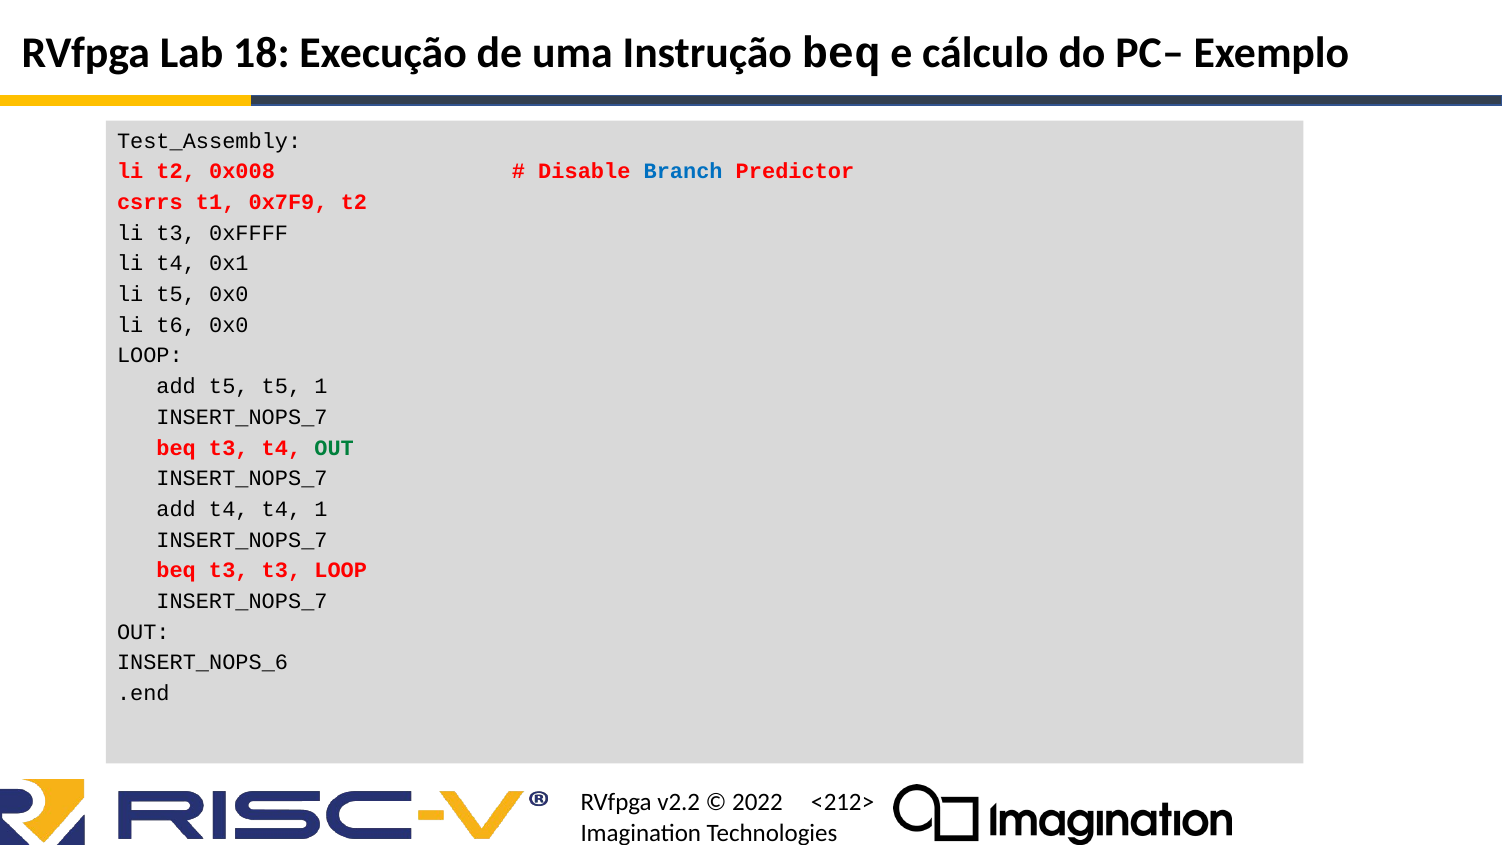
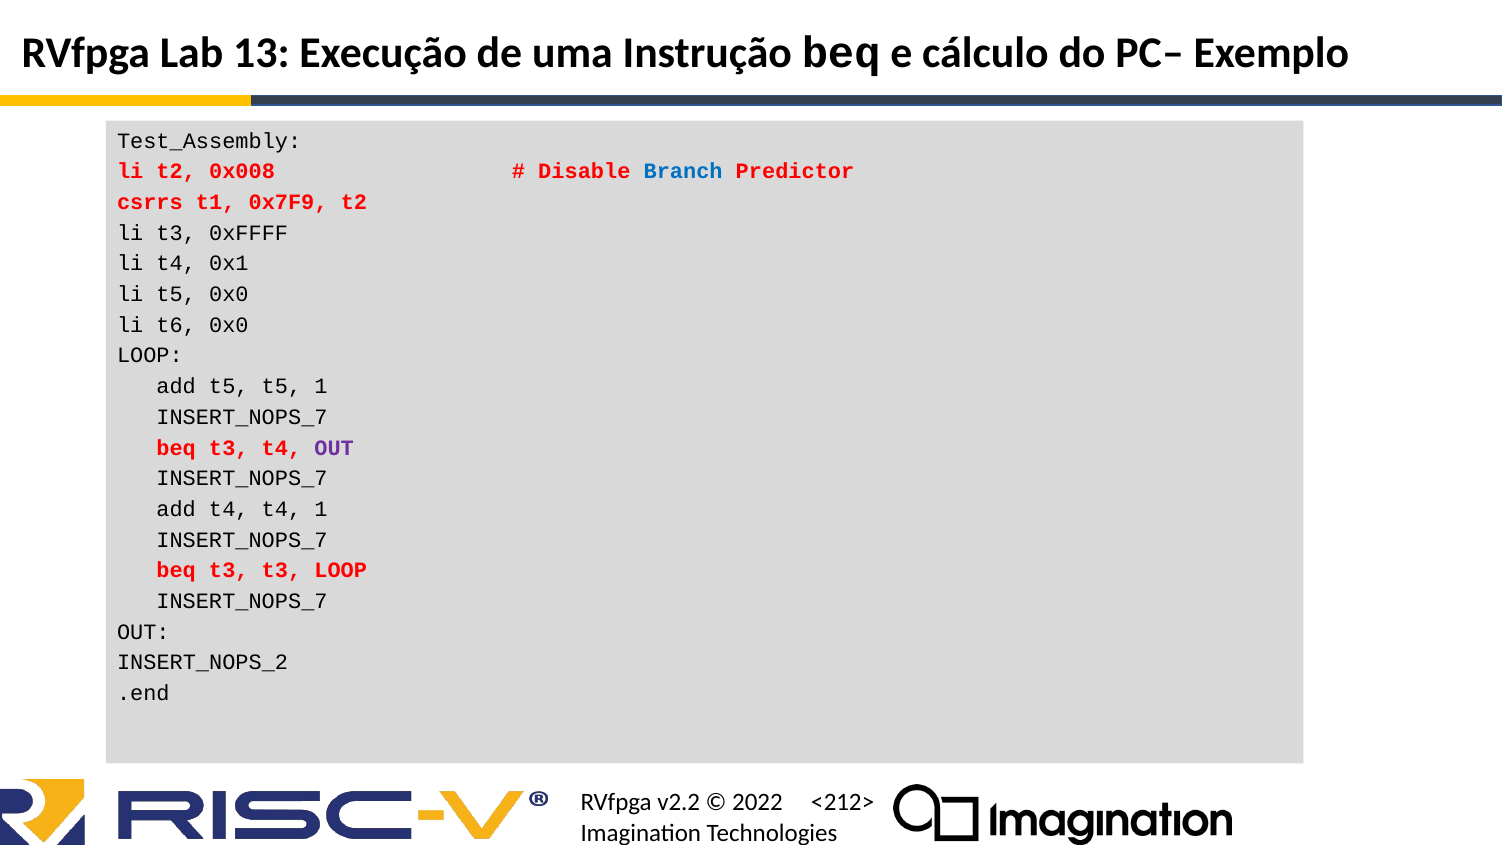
18: 18 -> 13 (261, 53)
OUT colour: green -> purple (334, 448)
INSERT_NOPS_6: INSERT_NOPS_6 -> INSERT_NOPS_2 (203, 663)
